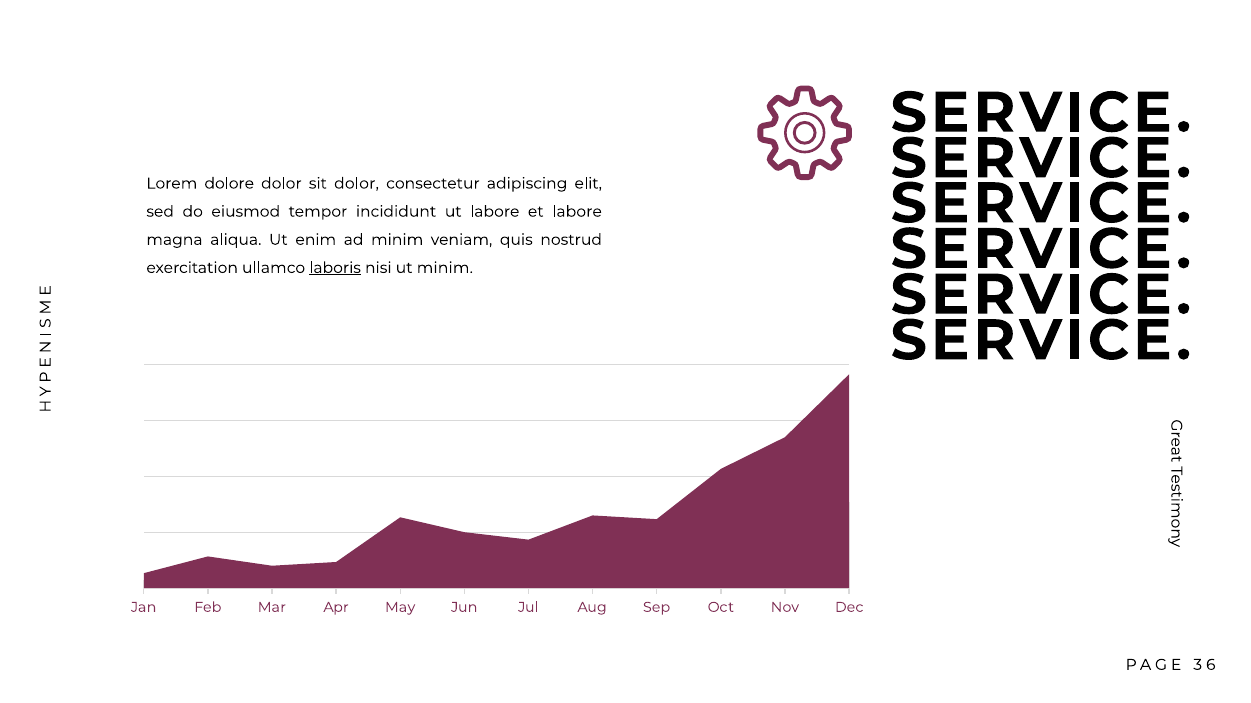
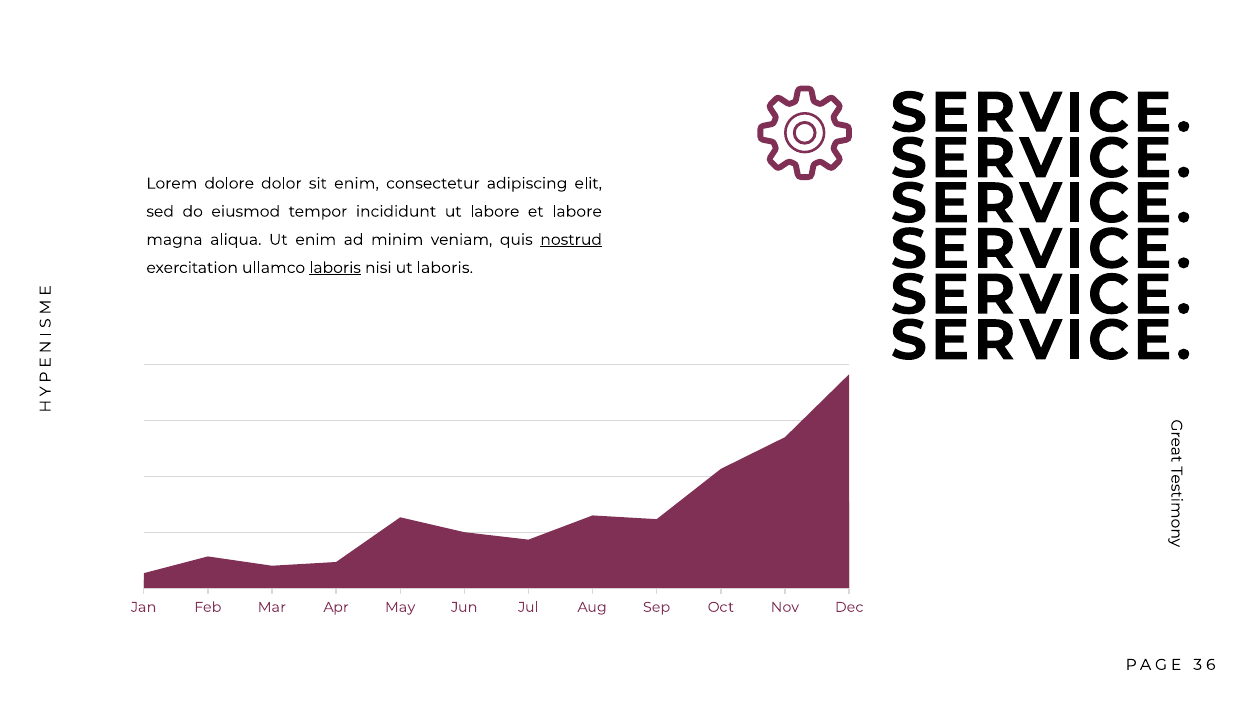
sit dolor: dolor -> enim (356, 184)
nostrud underline: none -> present (571, 240)
ut minim: minim -> laboris (445, 268)
